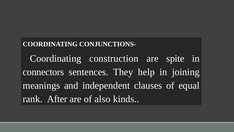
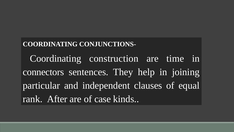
spite: spite -> time (175, 58)
meanings: meanings -> particular (41, 85)
also: also -> case (103, 99)
